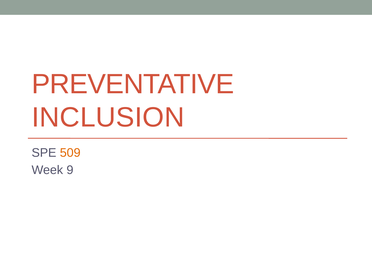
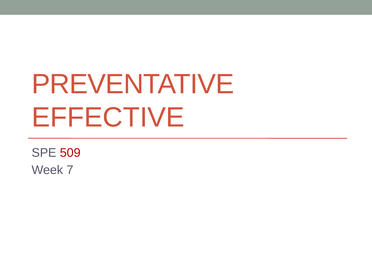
INCLUSION: INCLUSION -> EFFECTIVE (108, 118)
509 colour: orange -> red (70, 153)
9: 9 -> 7 (70, 170)
